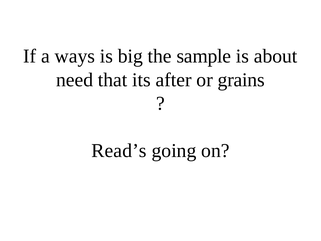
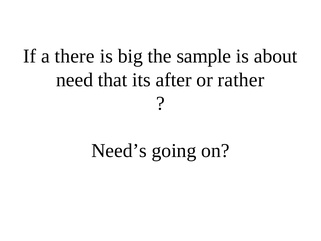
ways: ways -> there (75, 56)
grains: grains -> rather (241, 80)
Read’s: Read’s -> Need’s (119, 150)
